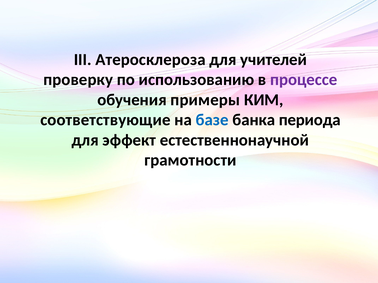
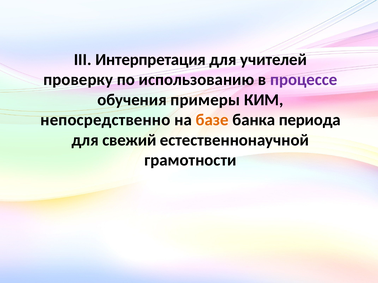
Атеросклероза: Атеросклероза -> Интерпретация (151, 60)
соответствующие: соответствующие -> непосредственно (105, 120)
базе colour: blue -> orange (212, 120)
эффект: эффект -> свежий (129, 140)
